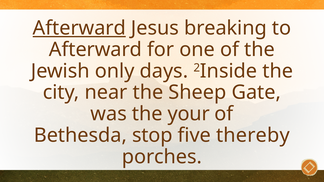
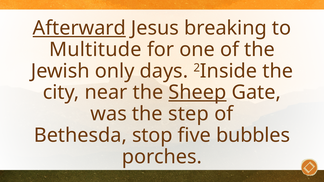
Afterward: Afterward -> Multitude (95, 50)
Sheep underline: none -> present (197, 93)
your: your -> step (188, 114)
thereby: thereby -> bubbles (253, 136)
